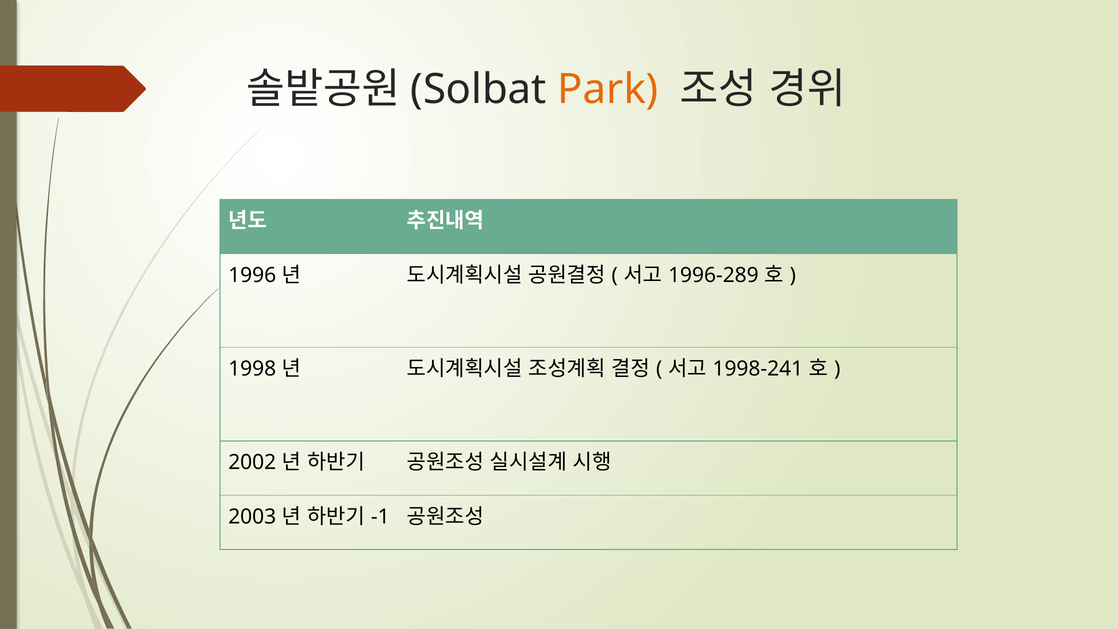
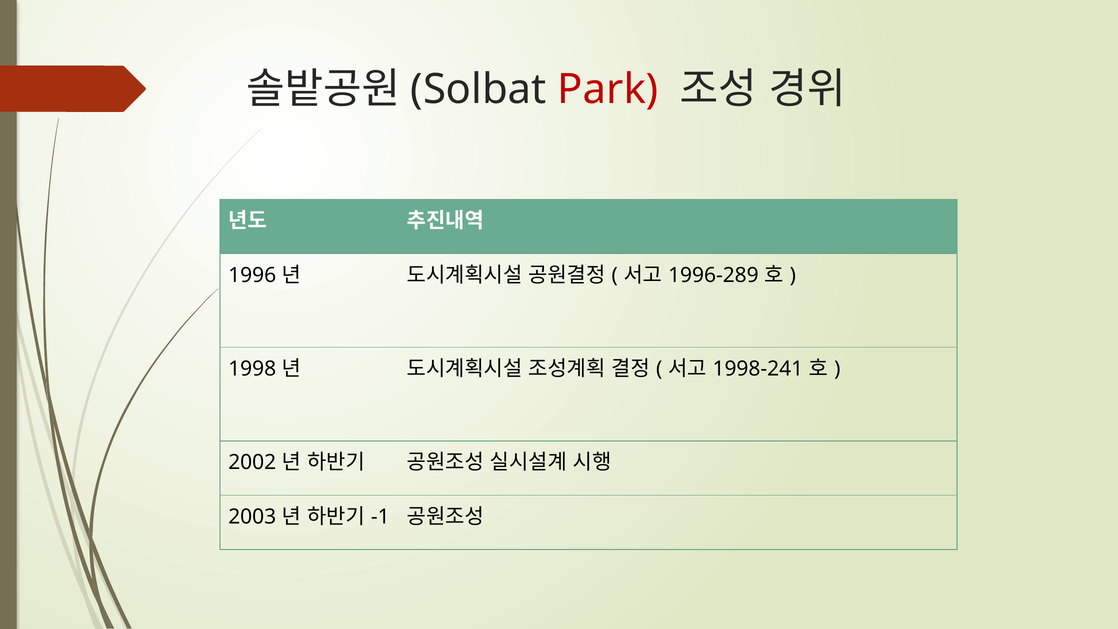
Park colour: orange -> red (608, 90)
